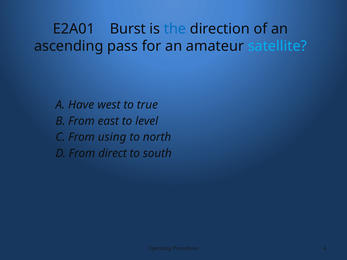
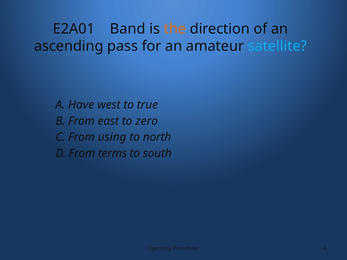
Burst: Burst -> Band (128, 29)
the colour: blue -> orange (175, 29)
level: level -> zero (147, 121)
direct: direct -> terms (112, 153)
